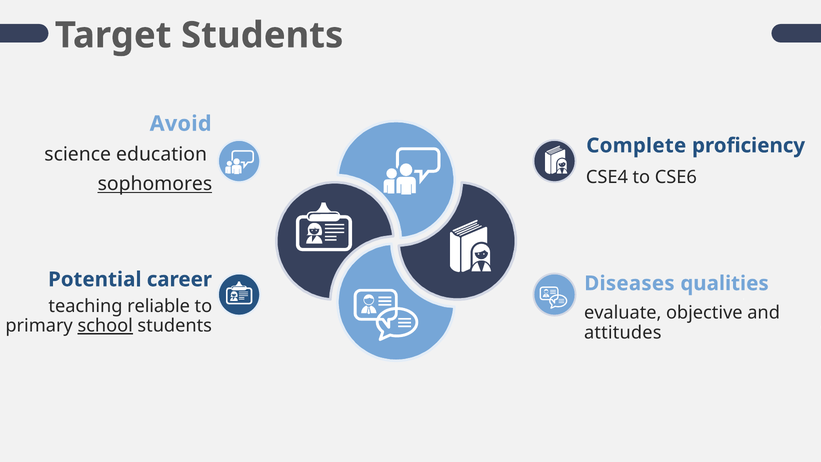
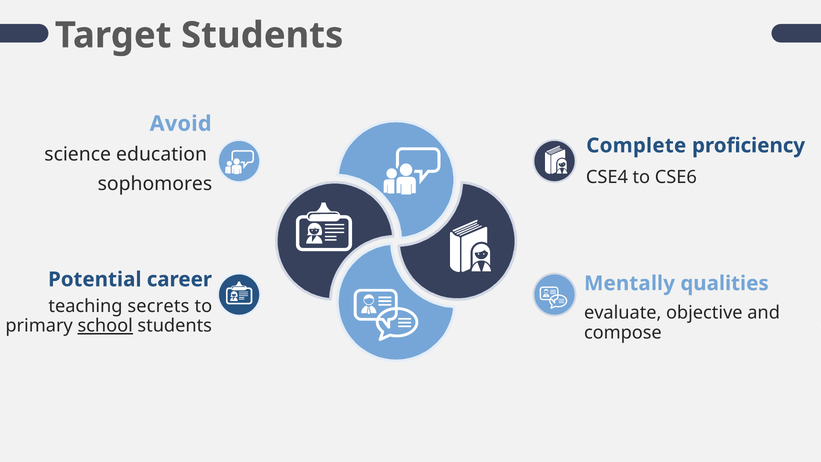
sophomores underline: present -> none (155, 184)
Diseases: Diseases -> Mentally (629, 283)
reliable: reliable -> secrets (158, 306)
attitudes: attitudes -> compose (623, 332)
